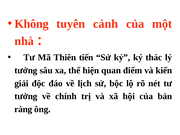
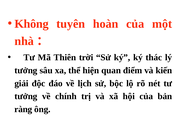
cảnh: cảnh -> hoàn (106, 24)
tiến: tiến -> trời (86, 57)
